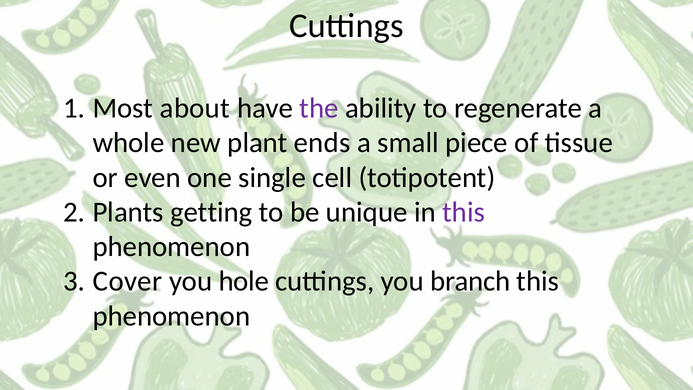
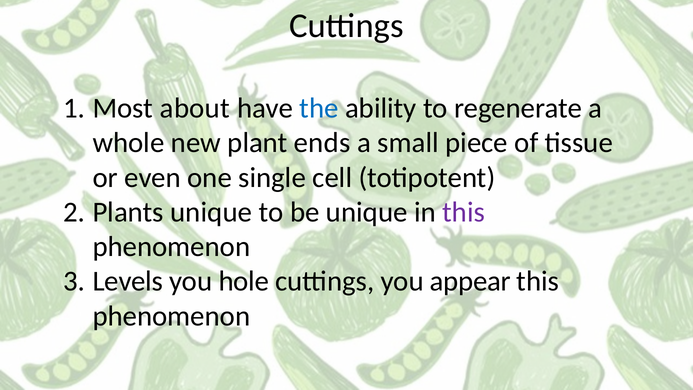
the colour: purple -> blue (319, 108)
Plants getting: getting -> unique (211, 212)
Cover: Cover -> Levels (128, 281)
branch: branch -> appear (470, 281)
